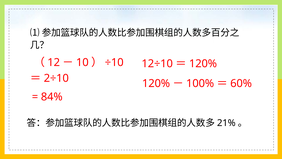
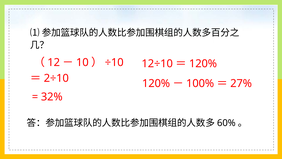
60%: 60% -> 27% (241, 83)
84%: 84% -> 32% (52, 97)
21%: 21% -> 60% (226, 123)
